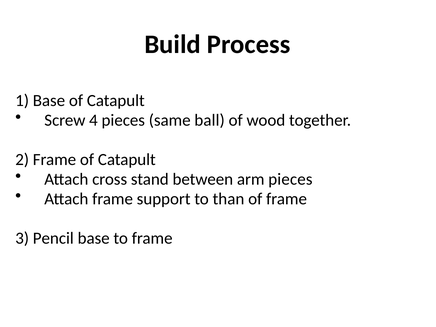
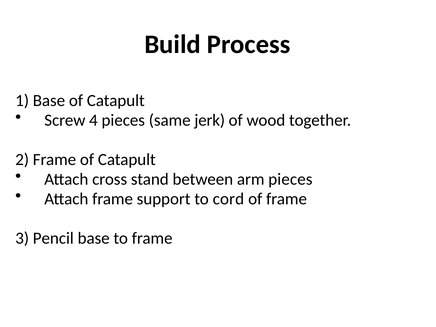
ball: ball -> jerk (210, 120)
than: than -> cord (228, 199)
